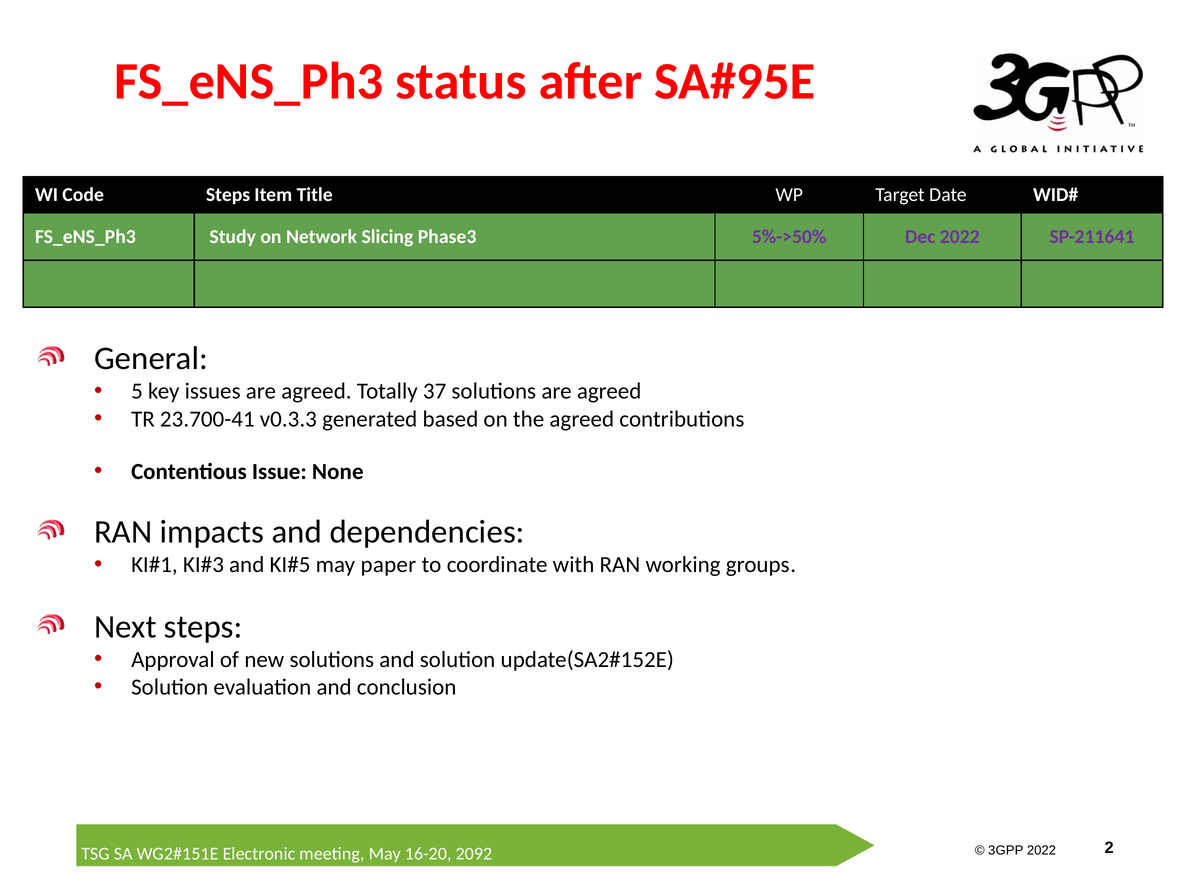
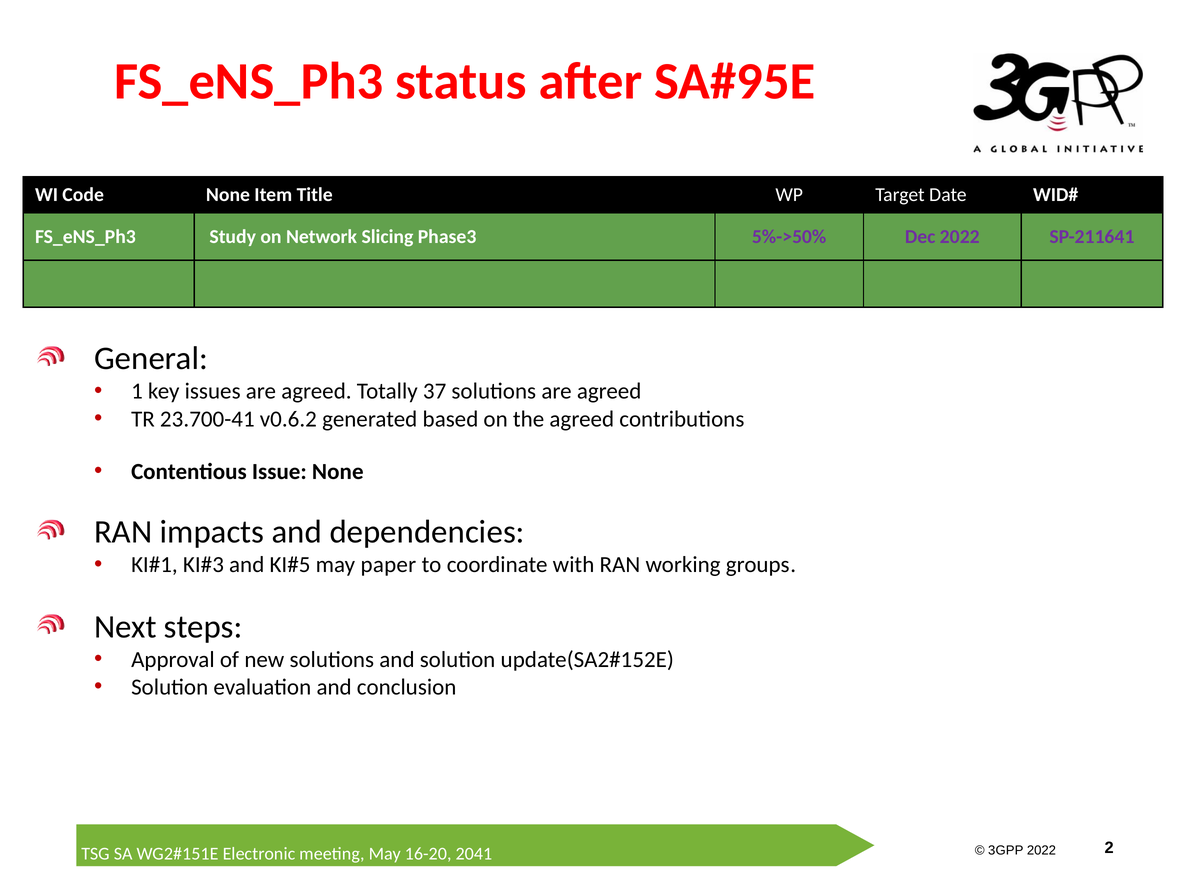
Code Steps: Steps -> None (228, 195)
5: 5 -> 1 (137, 392)
v0.3.3: v0.3.3 -> v0.6.2 (288, 419)
2092: 2092 -> 2041 (474, 854)
